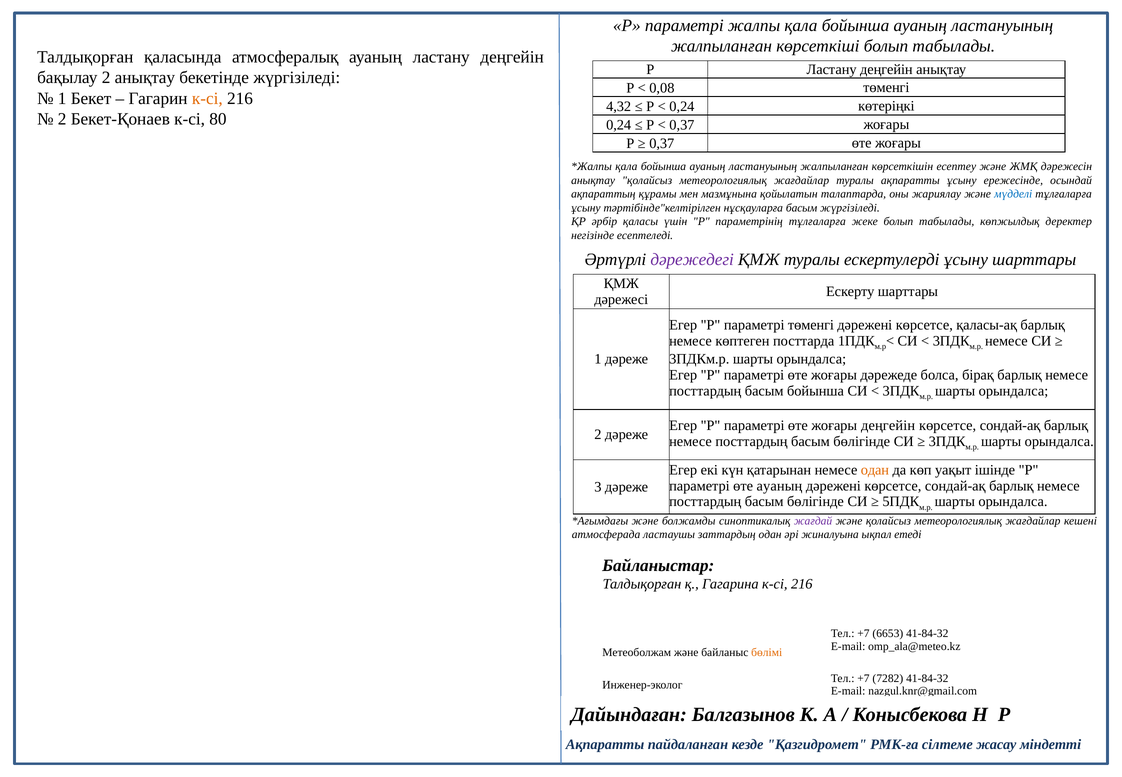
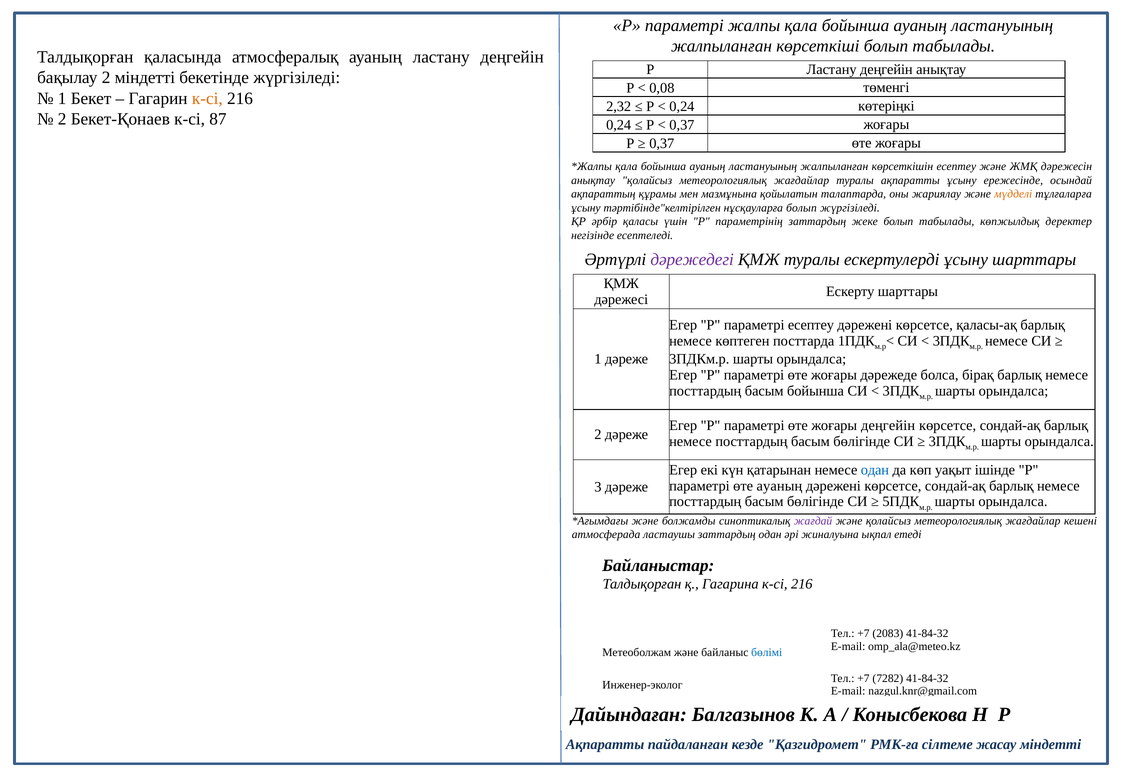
2 анықтау: анықтау -> міндетті (145, 78)
4,32: 4,32 -> 2,32 (619, 106)
80: 80 -> 87 (218, 119)
мүдделі colour: blue -> orange (1013, 194)
нұсқауларға басым: басым -> болып (802, 208)
параметрінің тұлғаларға: тұлғаларға -> заттардың (817, 222)
параметрі төменгі: төменгі -> есептеу (811, 325)
одан colour: orange -> blue (875, 470)
6653: 6653 -> 2083 (888, 633)
бөлімі colour: orange -> blue (767, 652)
